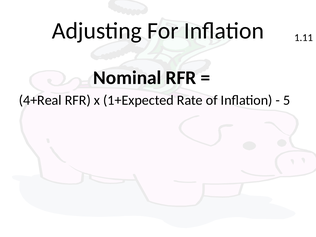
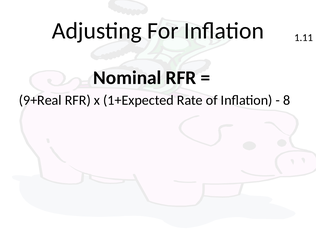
4+Real: 4+Real -> 9+Real (40, 100)
5: 5 -> 8 (287, 100)
